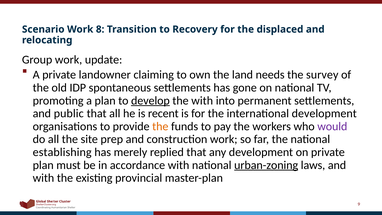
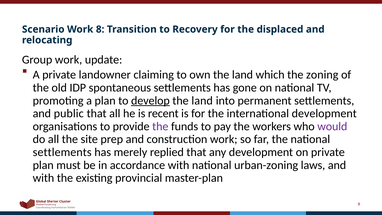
needs: needs -> which (270, 75)
survey: survey -> zoning (322, 75)
with: with -> land (202, 101)
the colour: orange -> purple (160, 126)
establishing: establishing -> settlements (62, 152)
urban-zoning underline: present -> none (266, 165)
